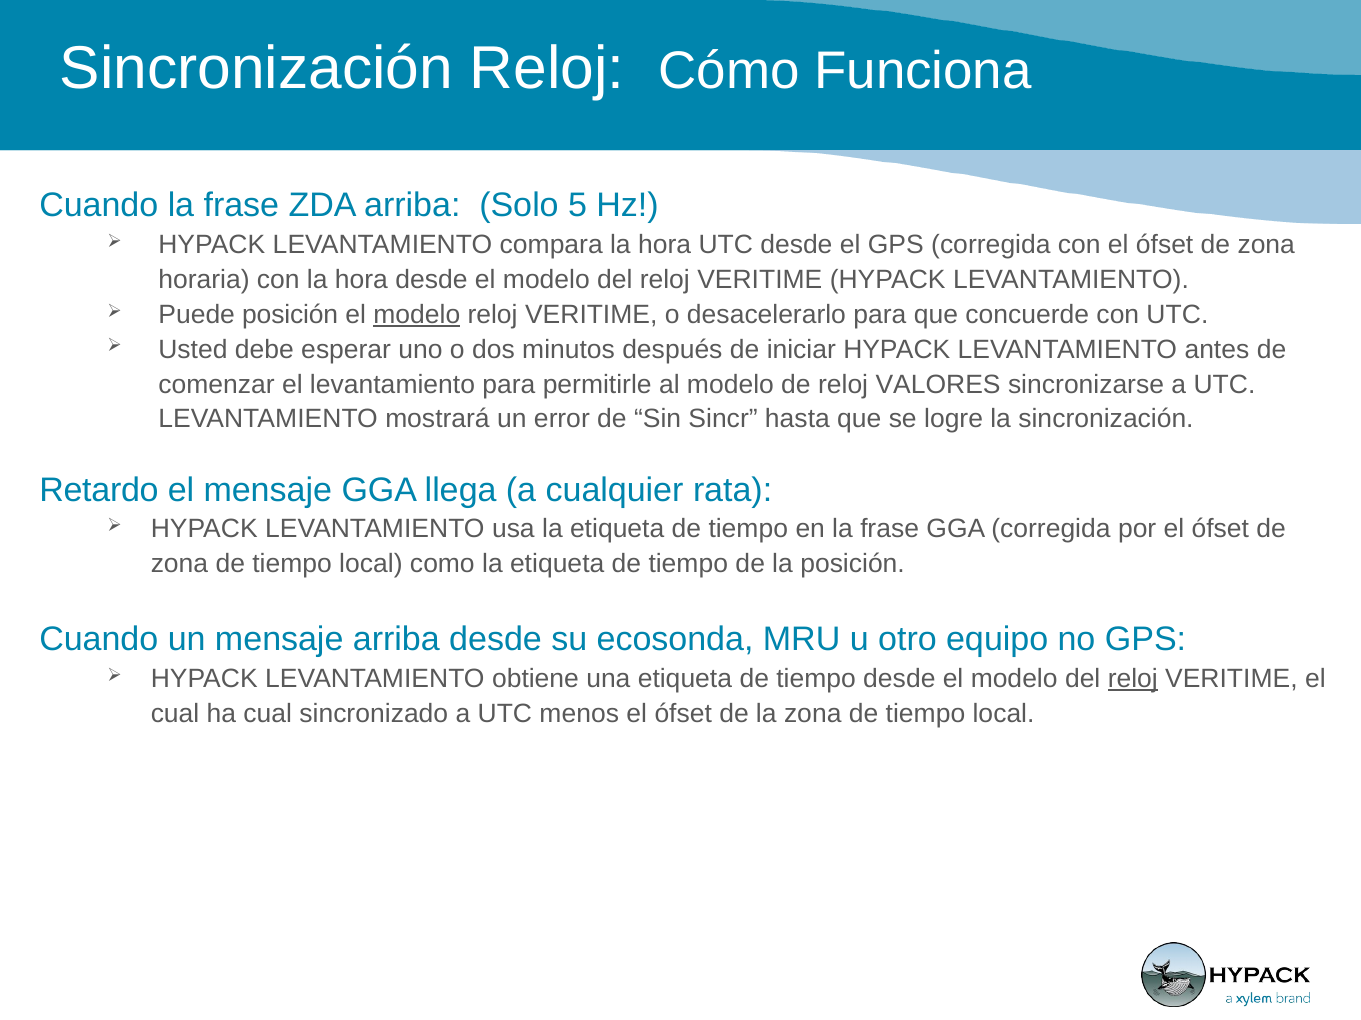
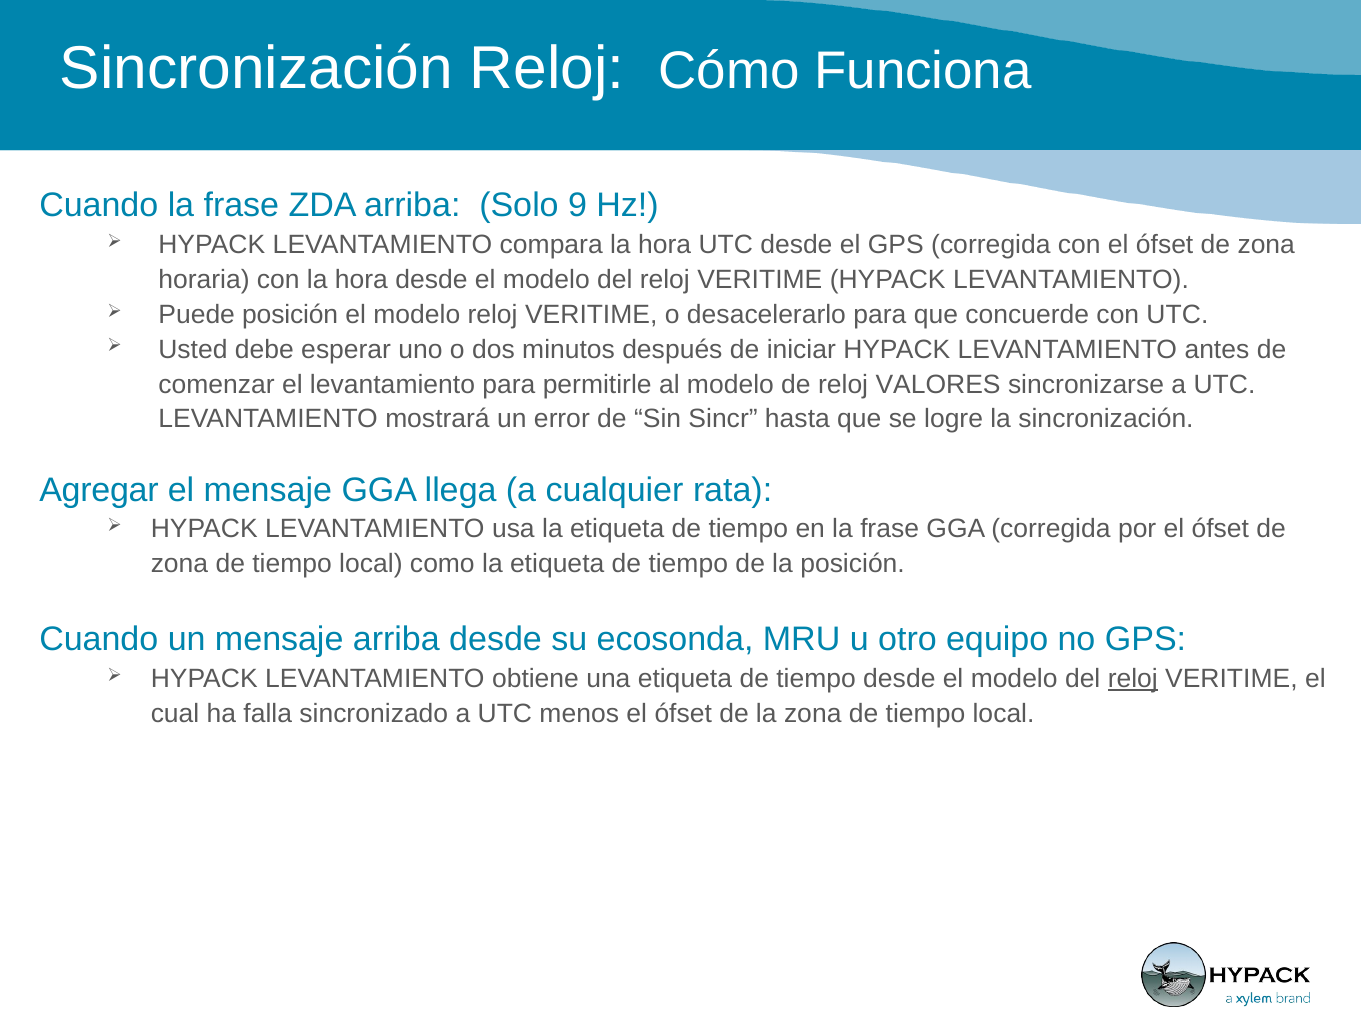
5: 5 -> 9 (578, 206)
modelo underline: present -> none (417, 315)
Retardo: Retardo -> Agregar (99, 490)
ha cual: cual -> falla (268, 714)
